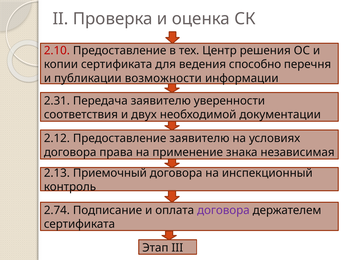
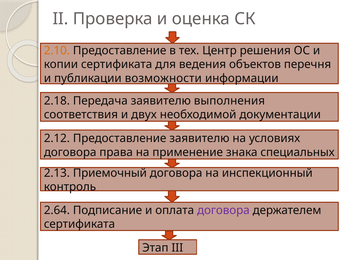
2.10 colour: red -> orange (57, 51)
способно: способно -> объектов (255, 64)
2.31: 2.31 -> 2.18 (57, 101)
уверенности: уверенности -> выполнения (229, 101)
независимая: независимая -> специальных (298, 152)
2.74: 2.74 -> 2.64 (57, 210)
